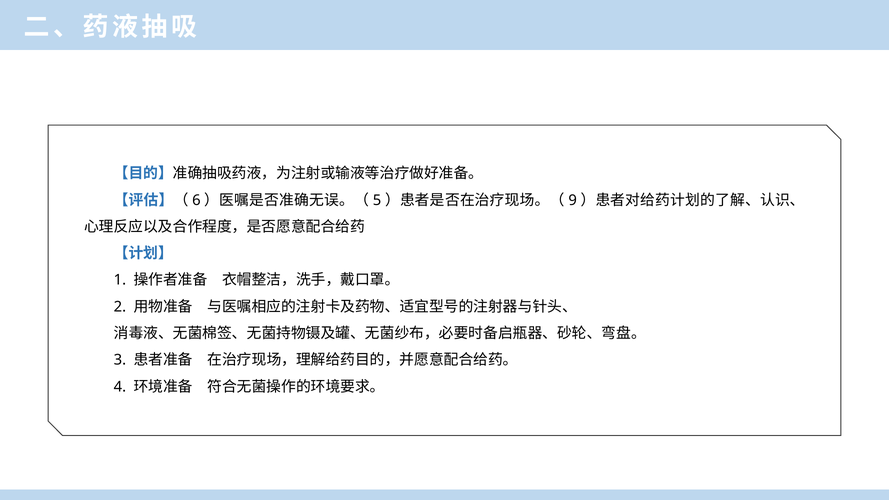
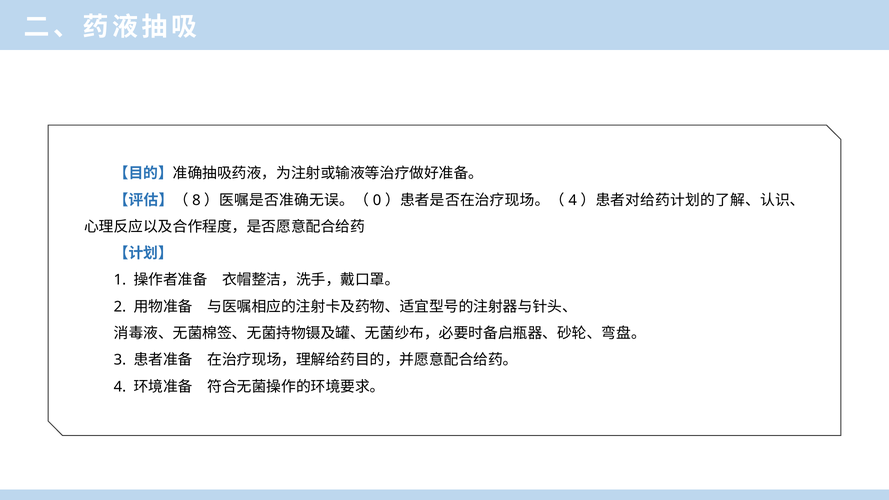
6: 6 -> 8 (196, 200)
5: 5 -> 0 (377, 200)
9: 9 -> 4 (573, 200)
